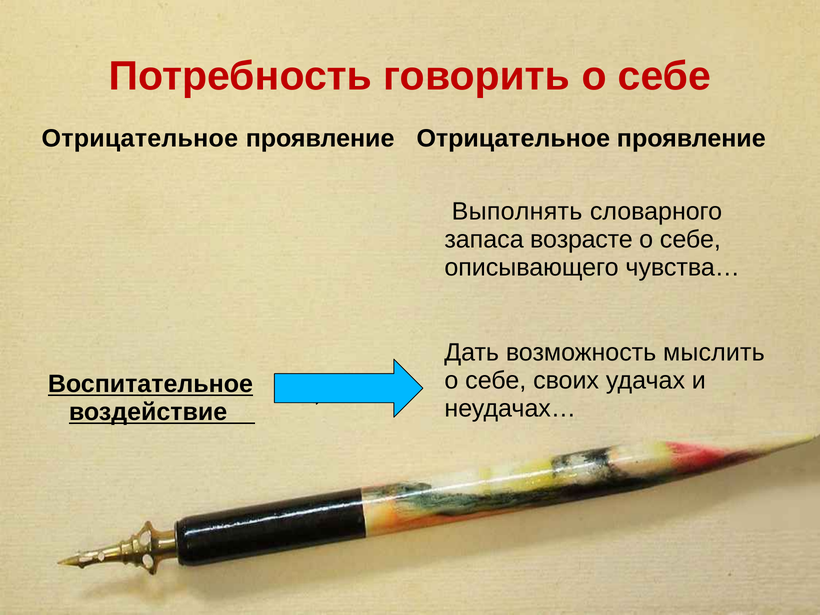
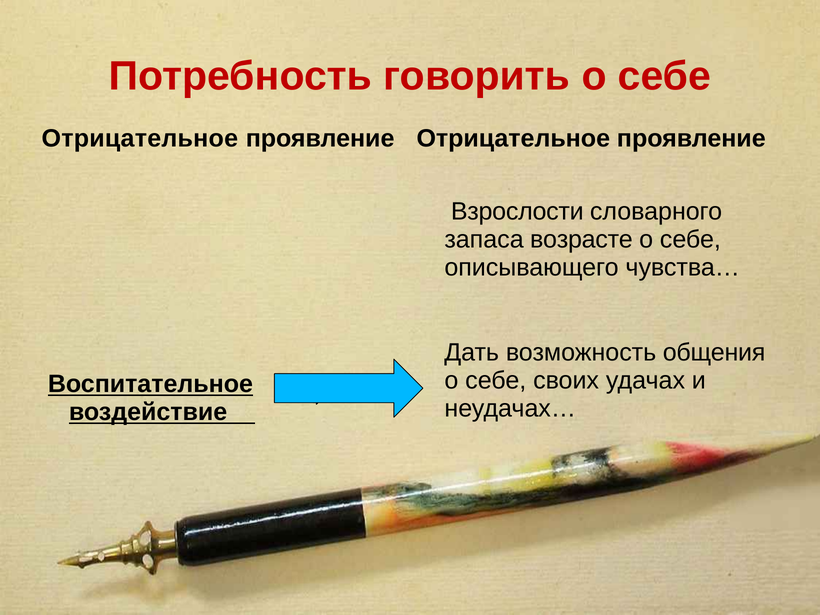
Выполнять: Выполнять -> Взрослости (517, 211)
мыслить: мыслить -> общения (714, 353)
